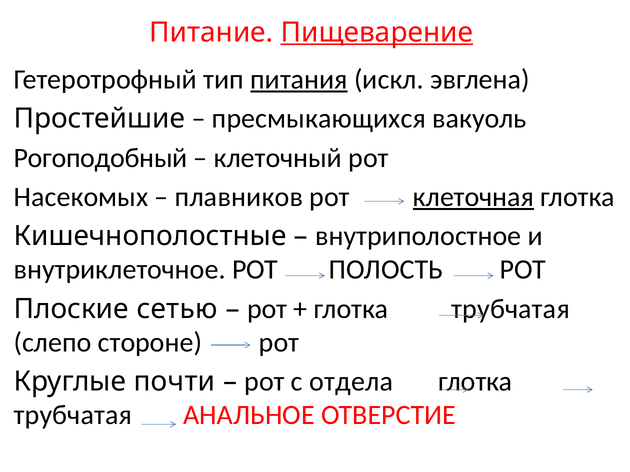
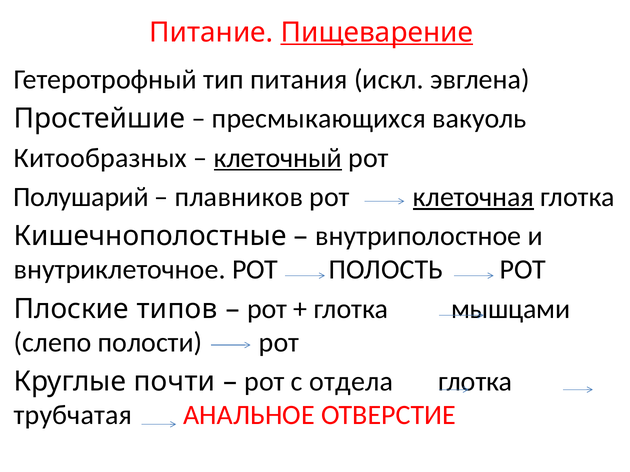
питания underline: present -> none (299, 80)
Рогоподобный: Рогоподобный -> Китообразных (100, 158)
клеточный underline: none -> present (278, 158)
Насекомых: Насекомых -> Полушарий (81, 197)
сетью: сетью -> типов (177, 309)
трубчатая: трубчатая -> мышцами (511, 309)
стороне: стороне -> полости (150, 343)
